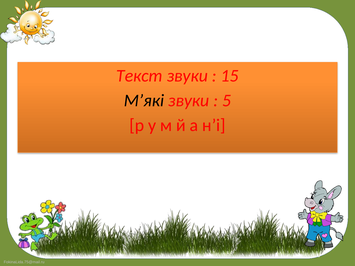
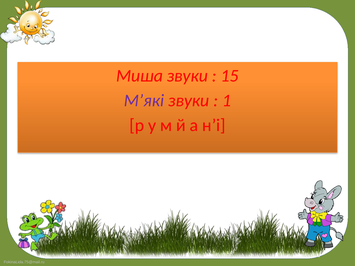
Текст: Текст -> Миша (140, 76)
М’які colour: black -> purple (144, 101)
5: 5 -> 1 (227, 101)
